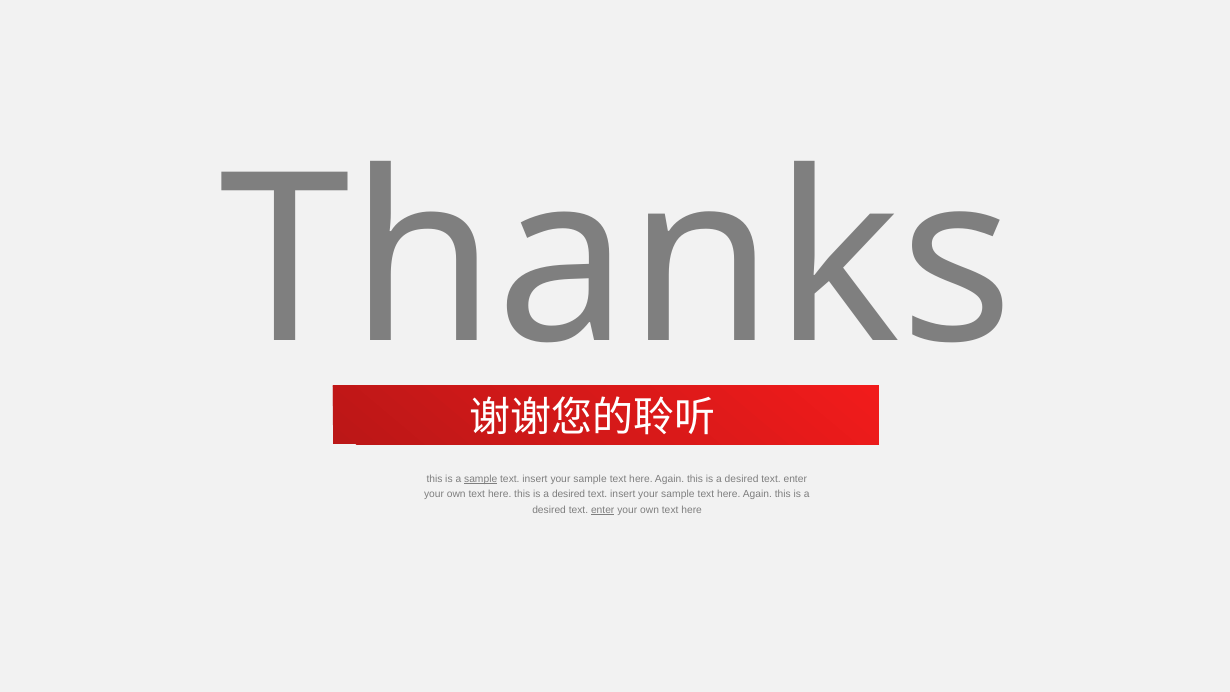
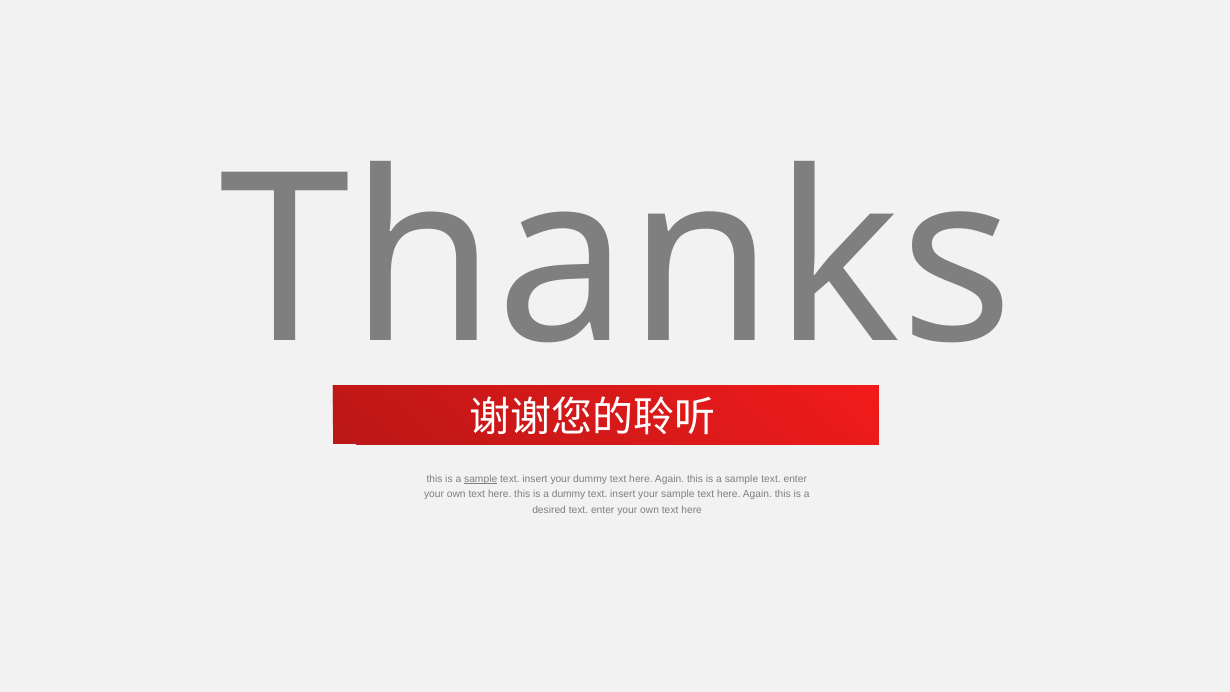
sample: sample -> dummy (590, 479)
desired: desired -> sample (742, 479)
desired: desired -> dummy (569, 495)
enter underline: present -> none (603, 510)
